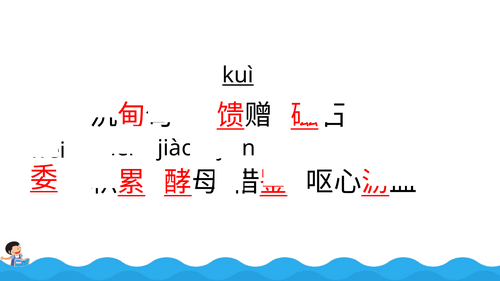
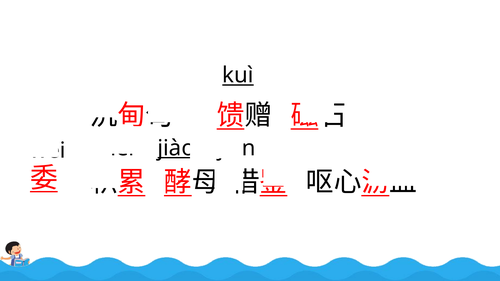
jiào underline: none -> present (176, 148)
